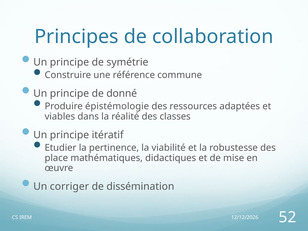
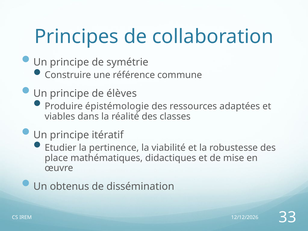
donné: donné -> élèves (122, 94)
corriger: corriger -> obtenus (69, 187)
52: 52 -> 33 (288, 217)
